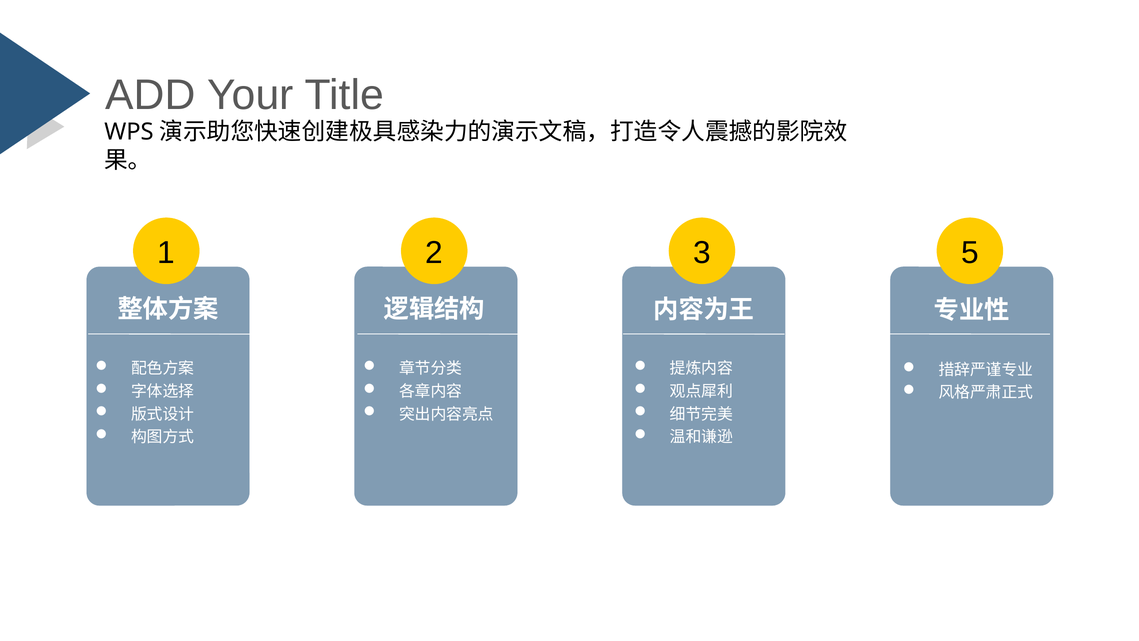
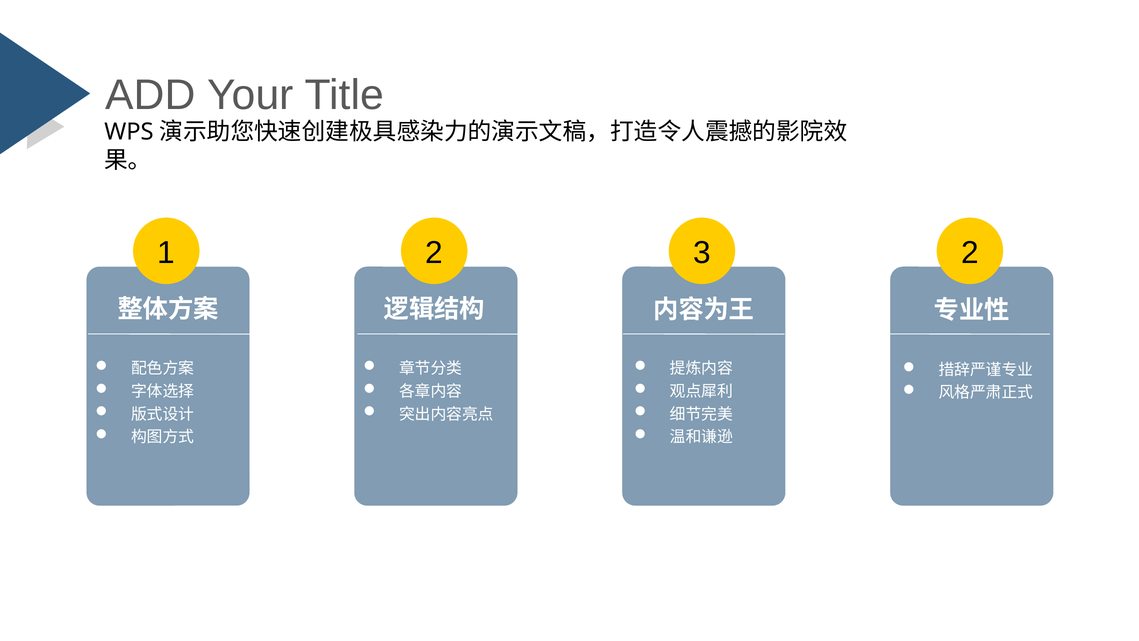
3 5: 5 -> 2 (970, 253)
